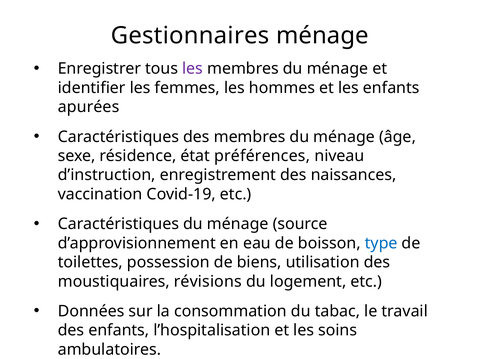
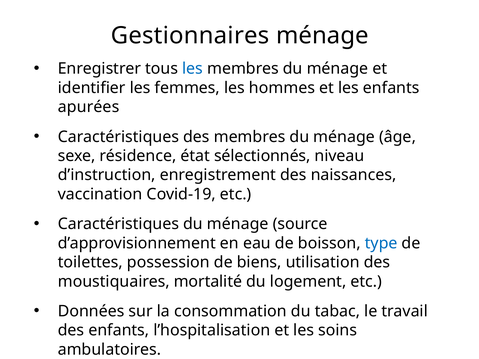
les colour: purple -> blue (193, 69)
préférences: préférences -> sélectionnés (262, 156)
révisions: révisions -> mortalité (208, 282)
